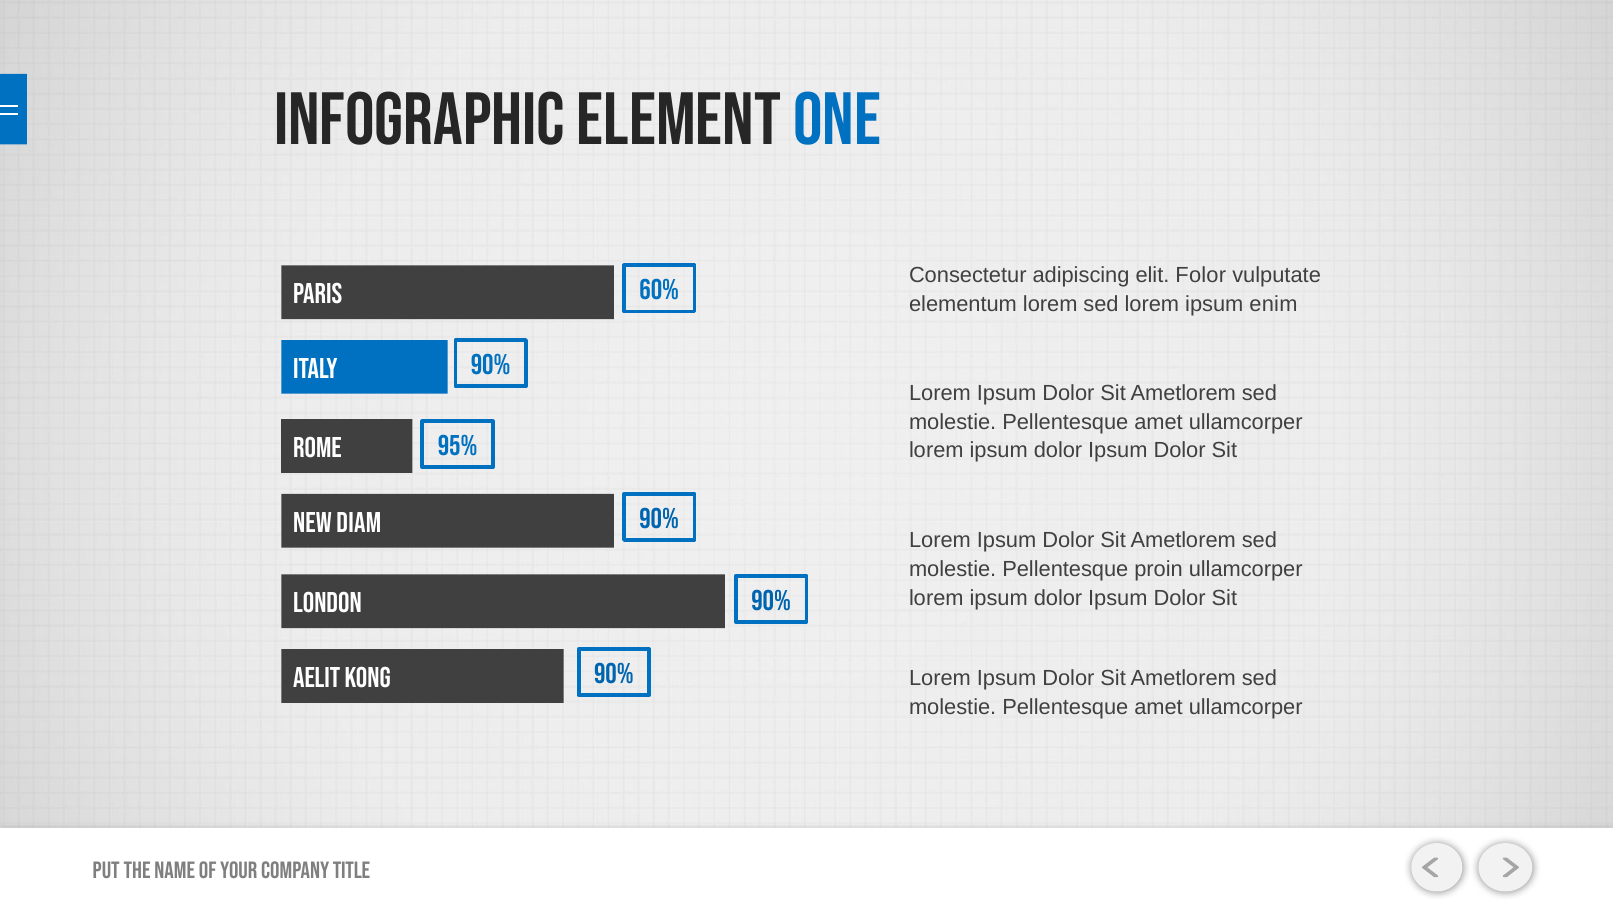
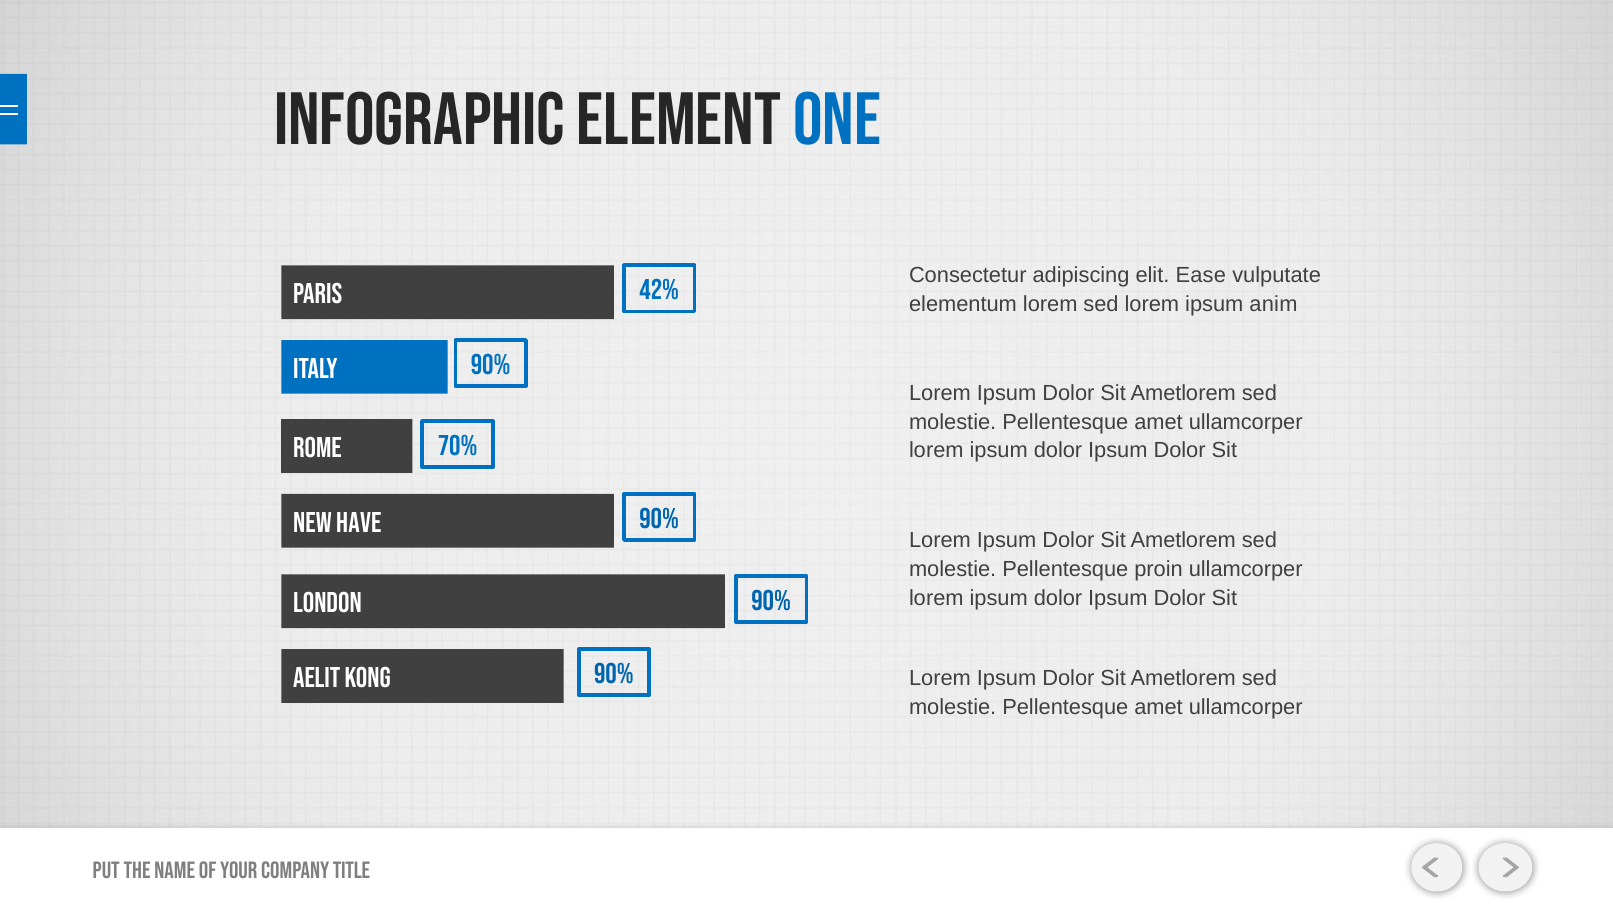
Folor: Folor -> Ease (1201, 275)
60%: 60% -> 42% (659, 291)
enim: enim -> anim (1273, 304)
95%: 95% -> 70% (458, 446)
DIAM: DIAM -> HAVE (359, 523)
